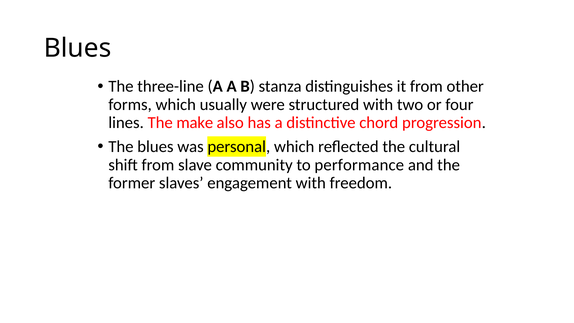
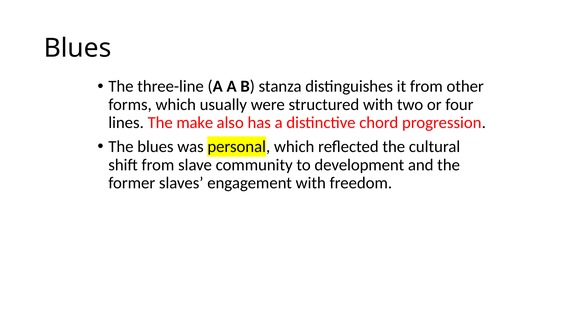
performance: performance -> development (359, 165)
